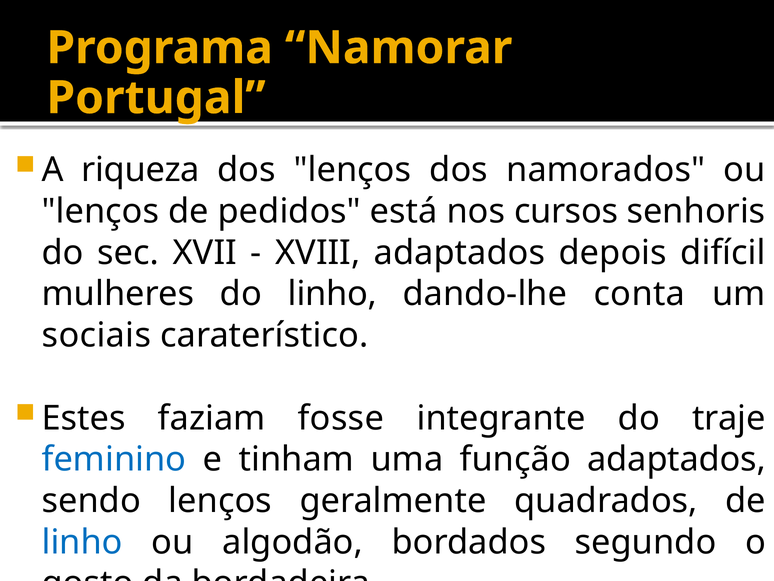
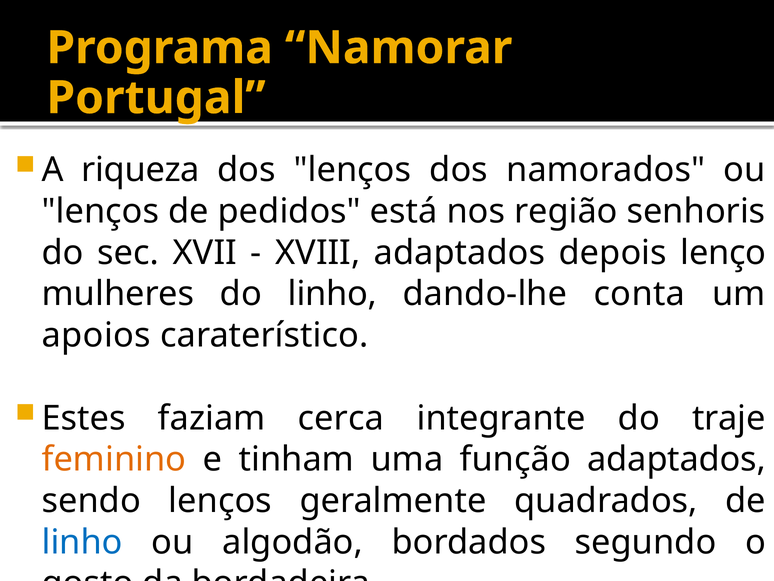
cursos: cursos -> região (566, 211)
difícil: difícil -> lenço (723, 253)
sociais: sociais -> apoios (96, 335)
fosse: fosse -> cerca (341, 418)
feminino colour: blue -> orange (114, 459)
